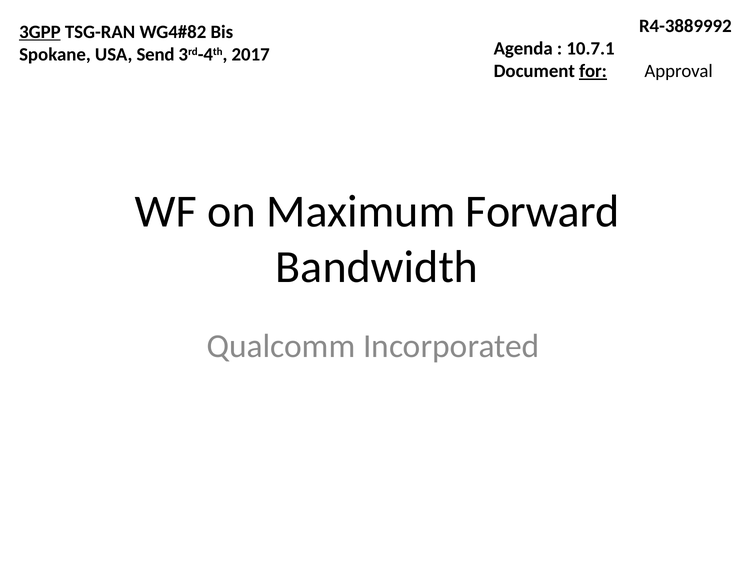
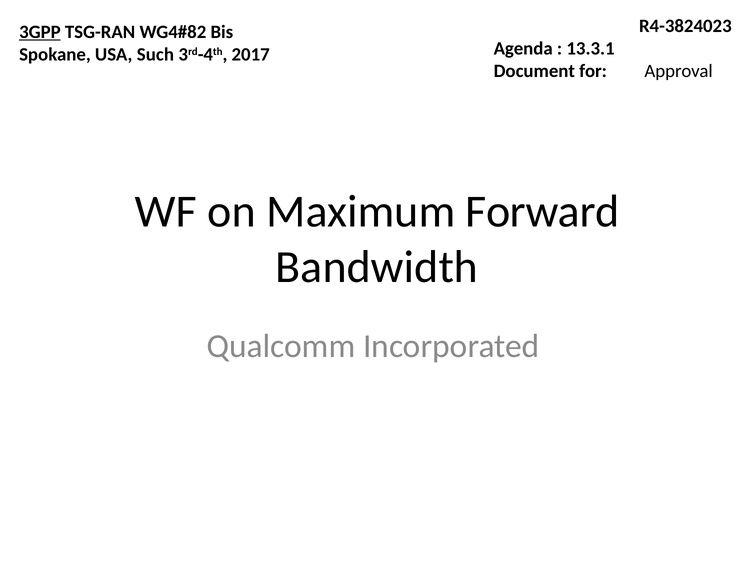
R4-3889992: R4-3889992 -> R4-3824023 (685, 26)
10.7.1: 10.7.1 -> 13.3.1 (591, 49)
Send: Send -> Such (155, 54)
for underline: present -> none (593, 71)
